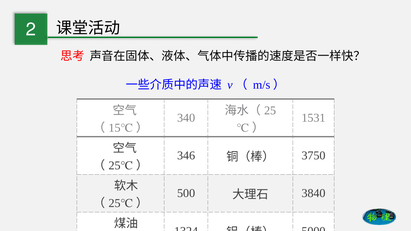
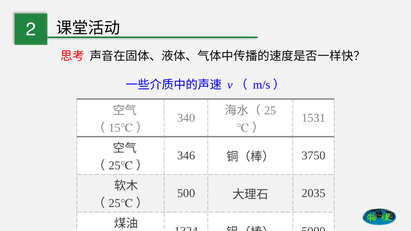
3840: 3840 -> 2035 (313, 194)
